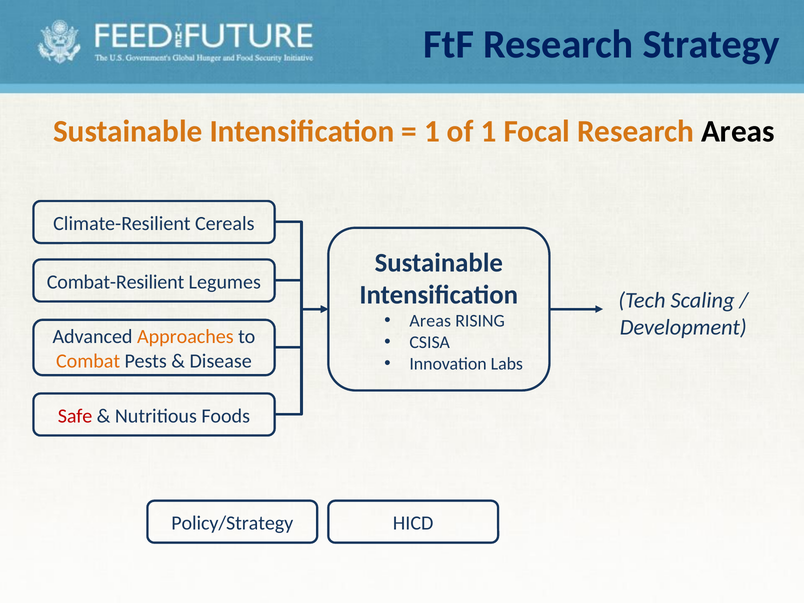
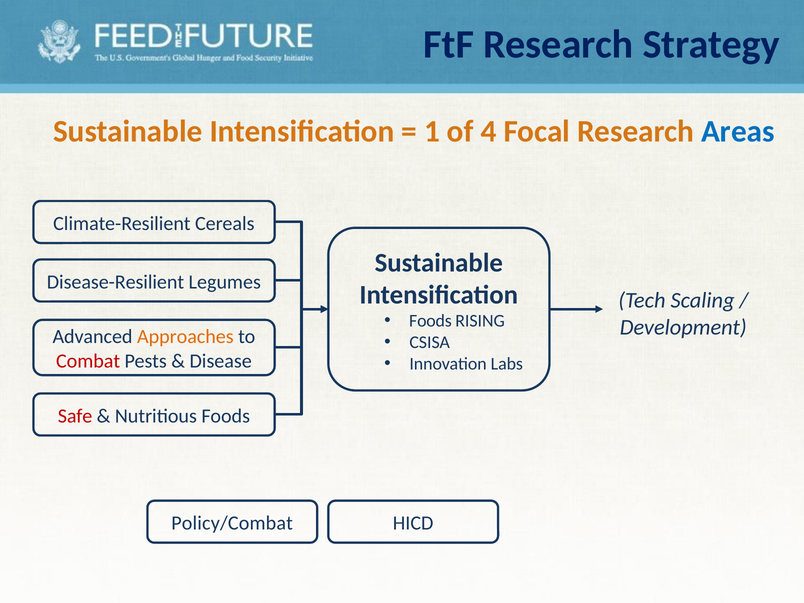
of 1: 1 -> 4 (489, 132)
Areas colour: black -> blue (738, 132)
Combat-Resilient: Combat-Resilient -> Disease-Resilient (115, 282)
Areas: Areas -> Foods (430, 321)
Combat colour: orange -> red (88, 361)
Policy/Strategy: Policy/Strategy -> Policy/Combat (232, 523)
